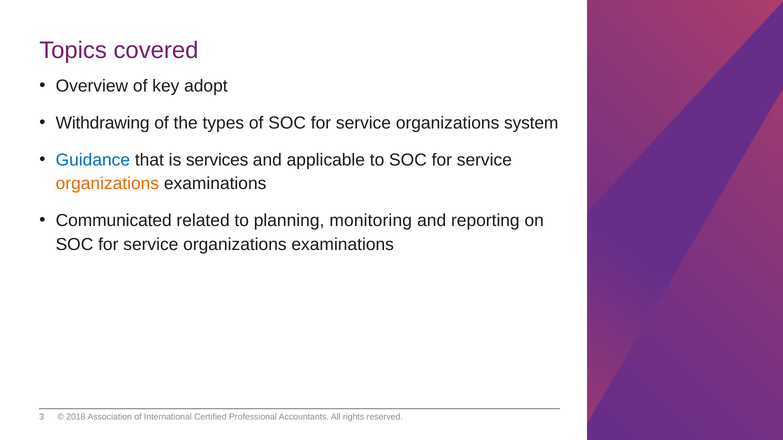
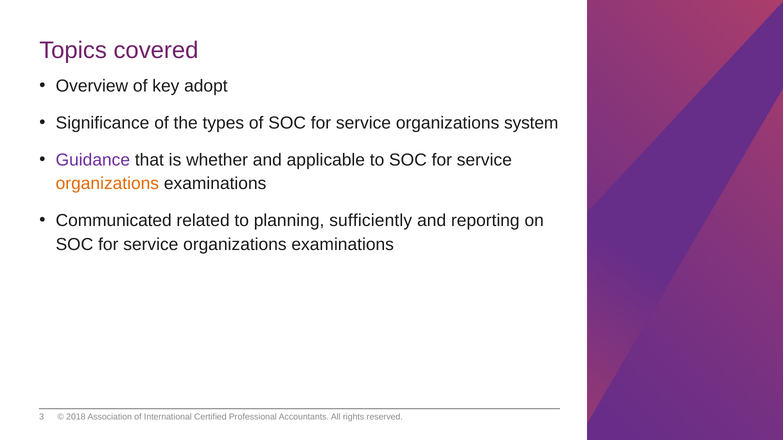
Withdrawing: Withdrawing -> Significance (103, 123)
Guidance colour: blue -> purple (93, 160)
services: services -> whether (217, 160)
monitoring: monitoring -> sufficiently (371, 221)
